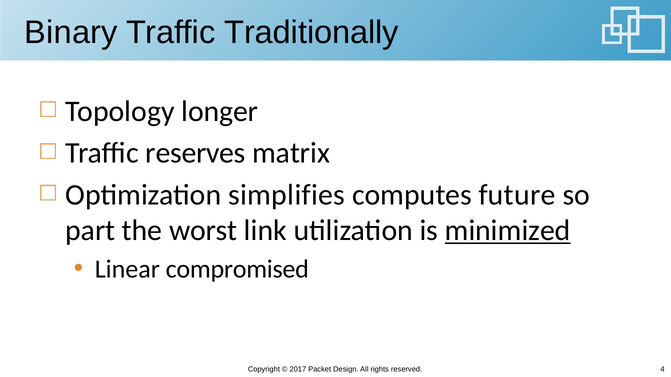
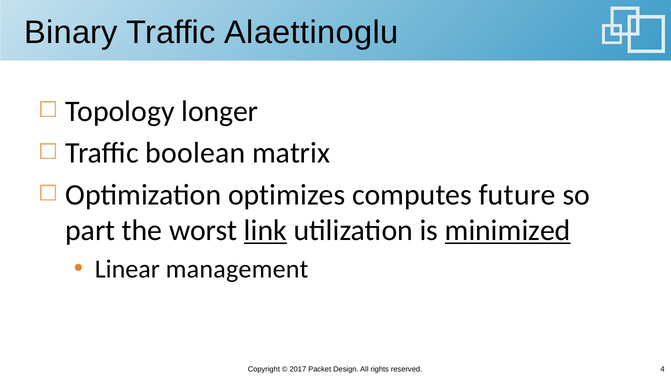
Traditionally: Traditionally -> Alaettinoglu (311, 32)
reserves: reserves -> boolean (195, 153)
simplifies: simplifies -> optimizes (287, 195)
link underline: none -> present (265, 231)
compromised: compromised -> management (237, 269)
